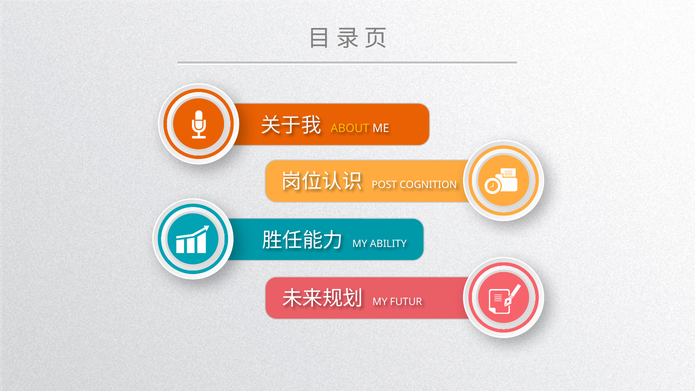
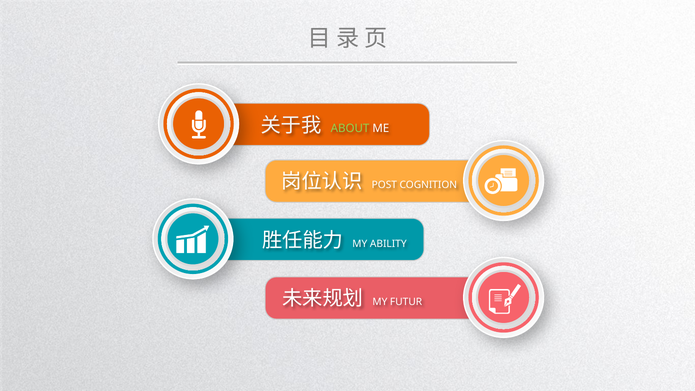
ABOUT colour: yellow -> light green (350, 128)
